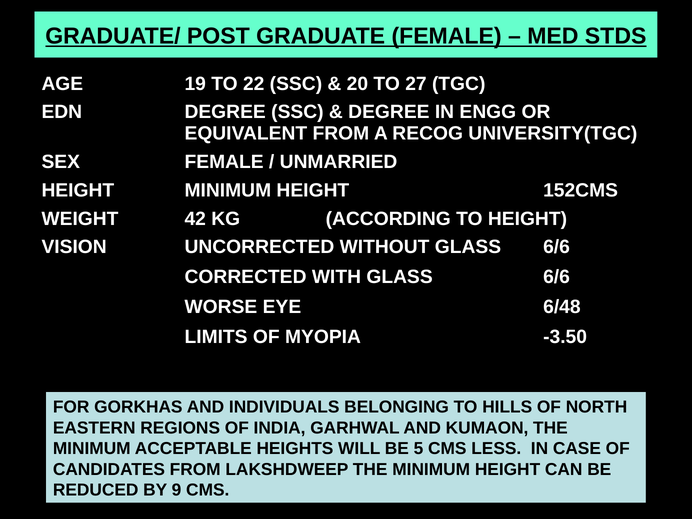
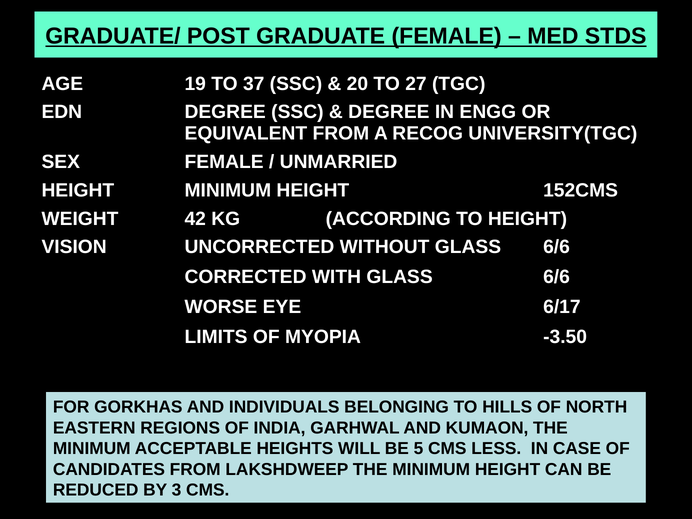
22: 22 -> 37 (254, 84)
6/48: 6/48 -> 6/17 (562, 307)
9: 9 -> 3 (176, 490)
